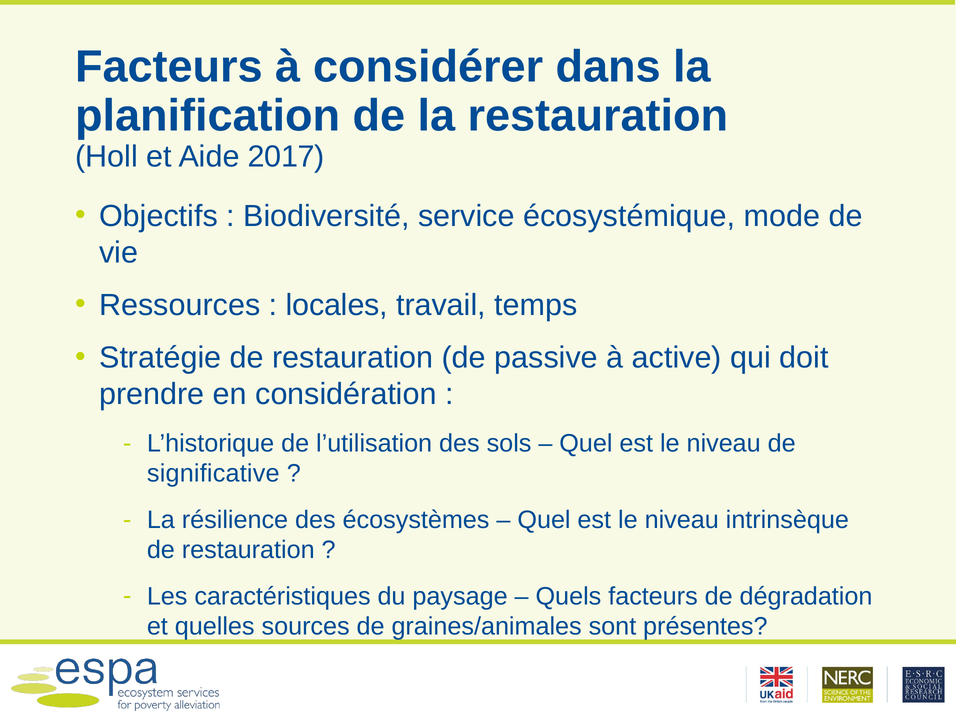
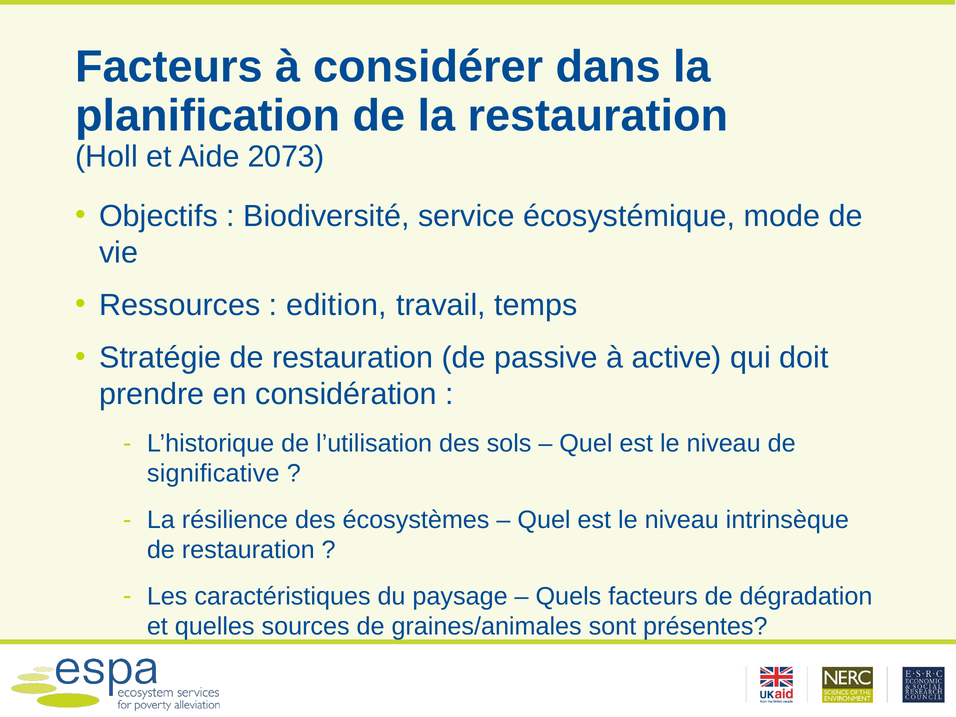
2017: 2017 -> 2073 (286, 157)
locales: locales -> edition (337, 305)
